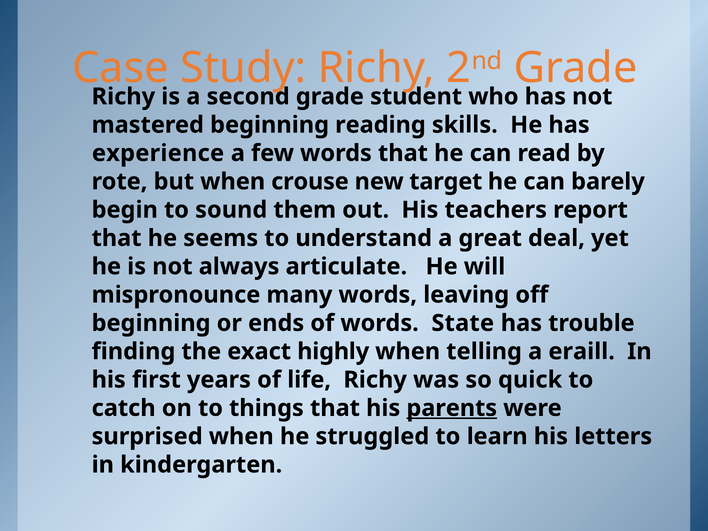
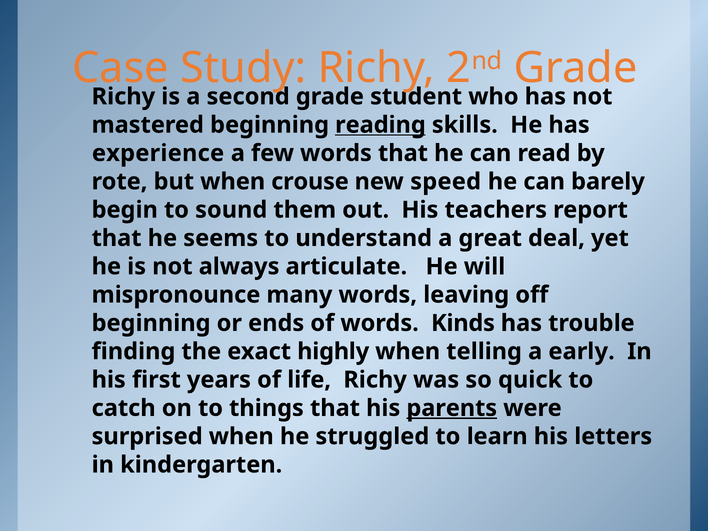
reading underline: none -> present (380, 125)
target: target -> speed (446, 182)
State: State -> Kinds (463, 323)
eraill: eraill -> early (582, 351)
